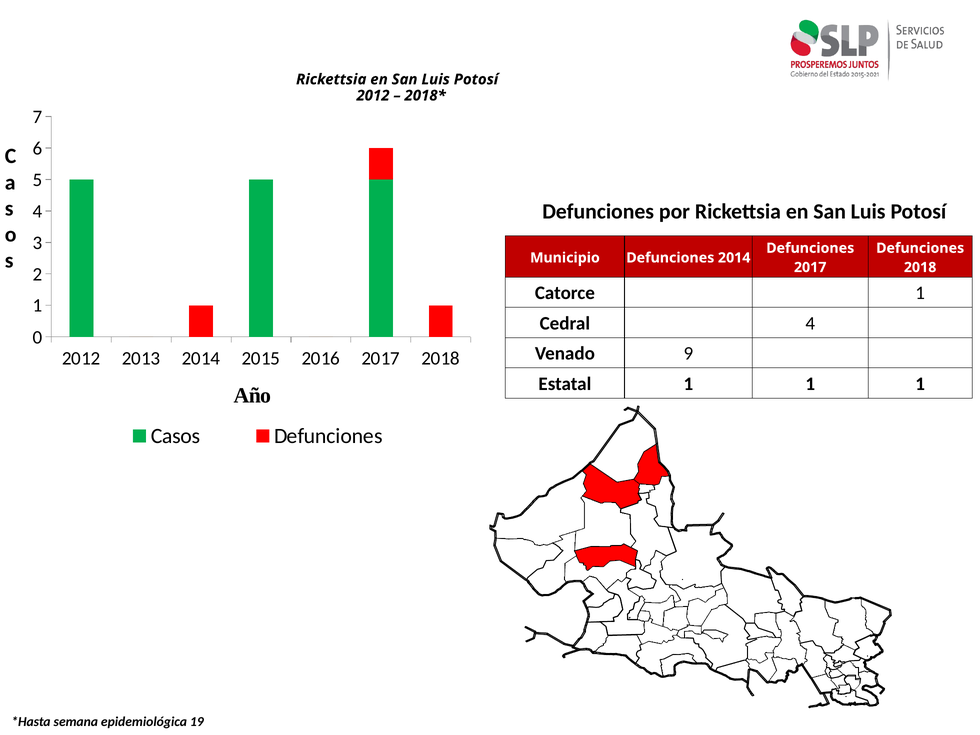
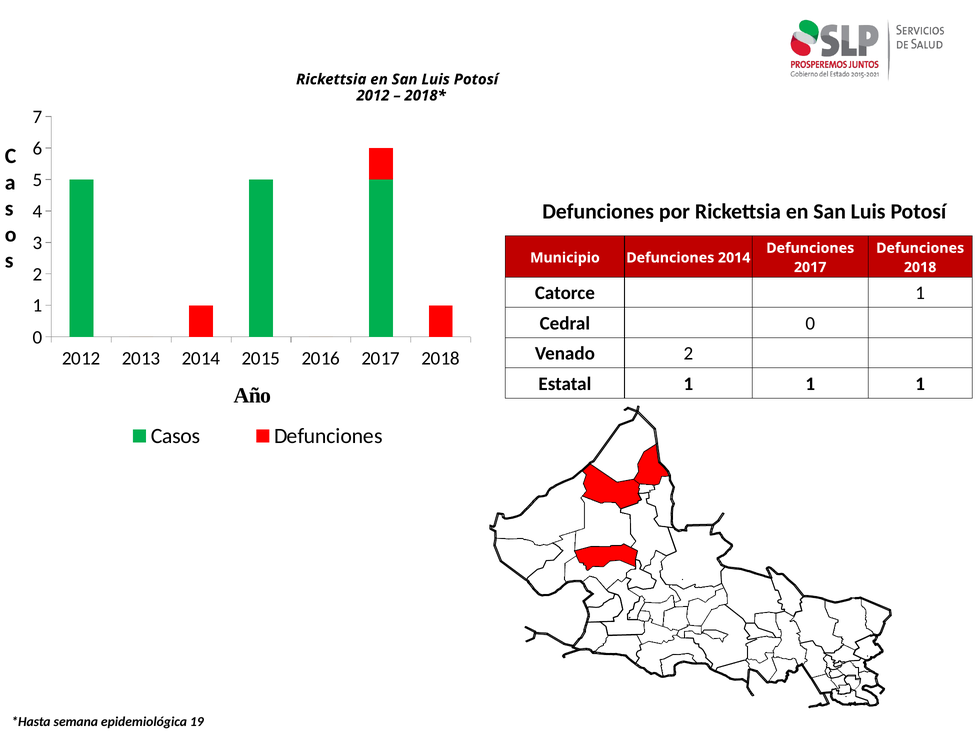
Cedral 4: 4 -> 0 (810, 323)
Venado 9: 9 -> 2 (688, 354)
